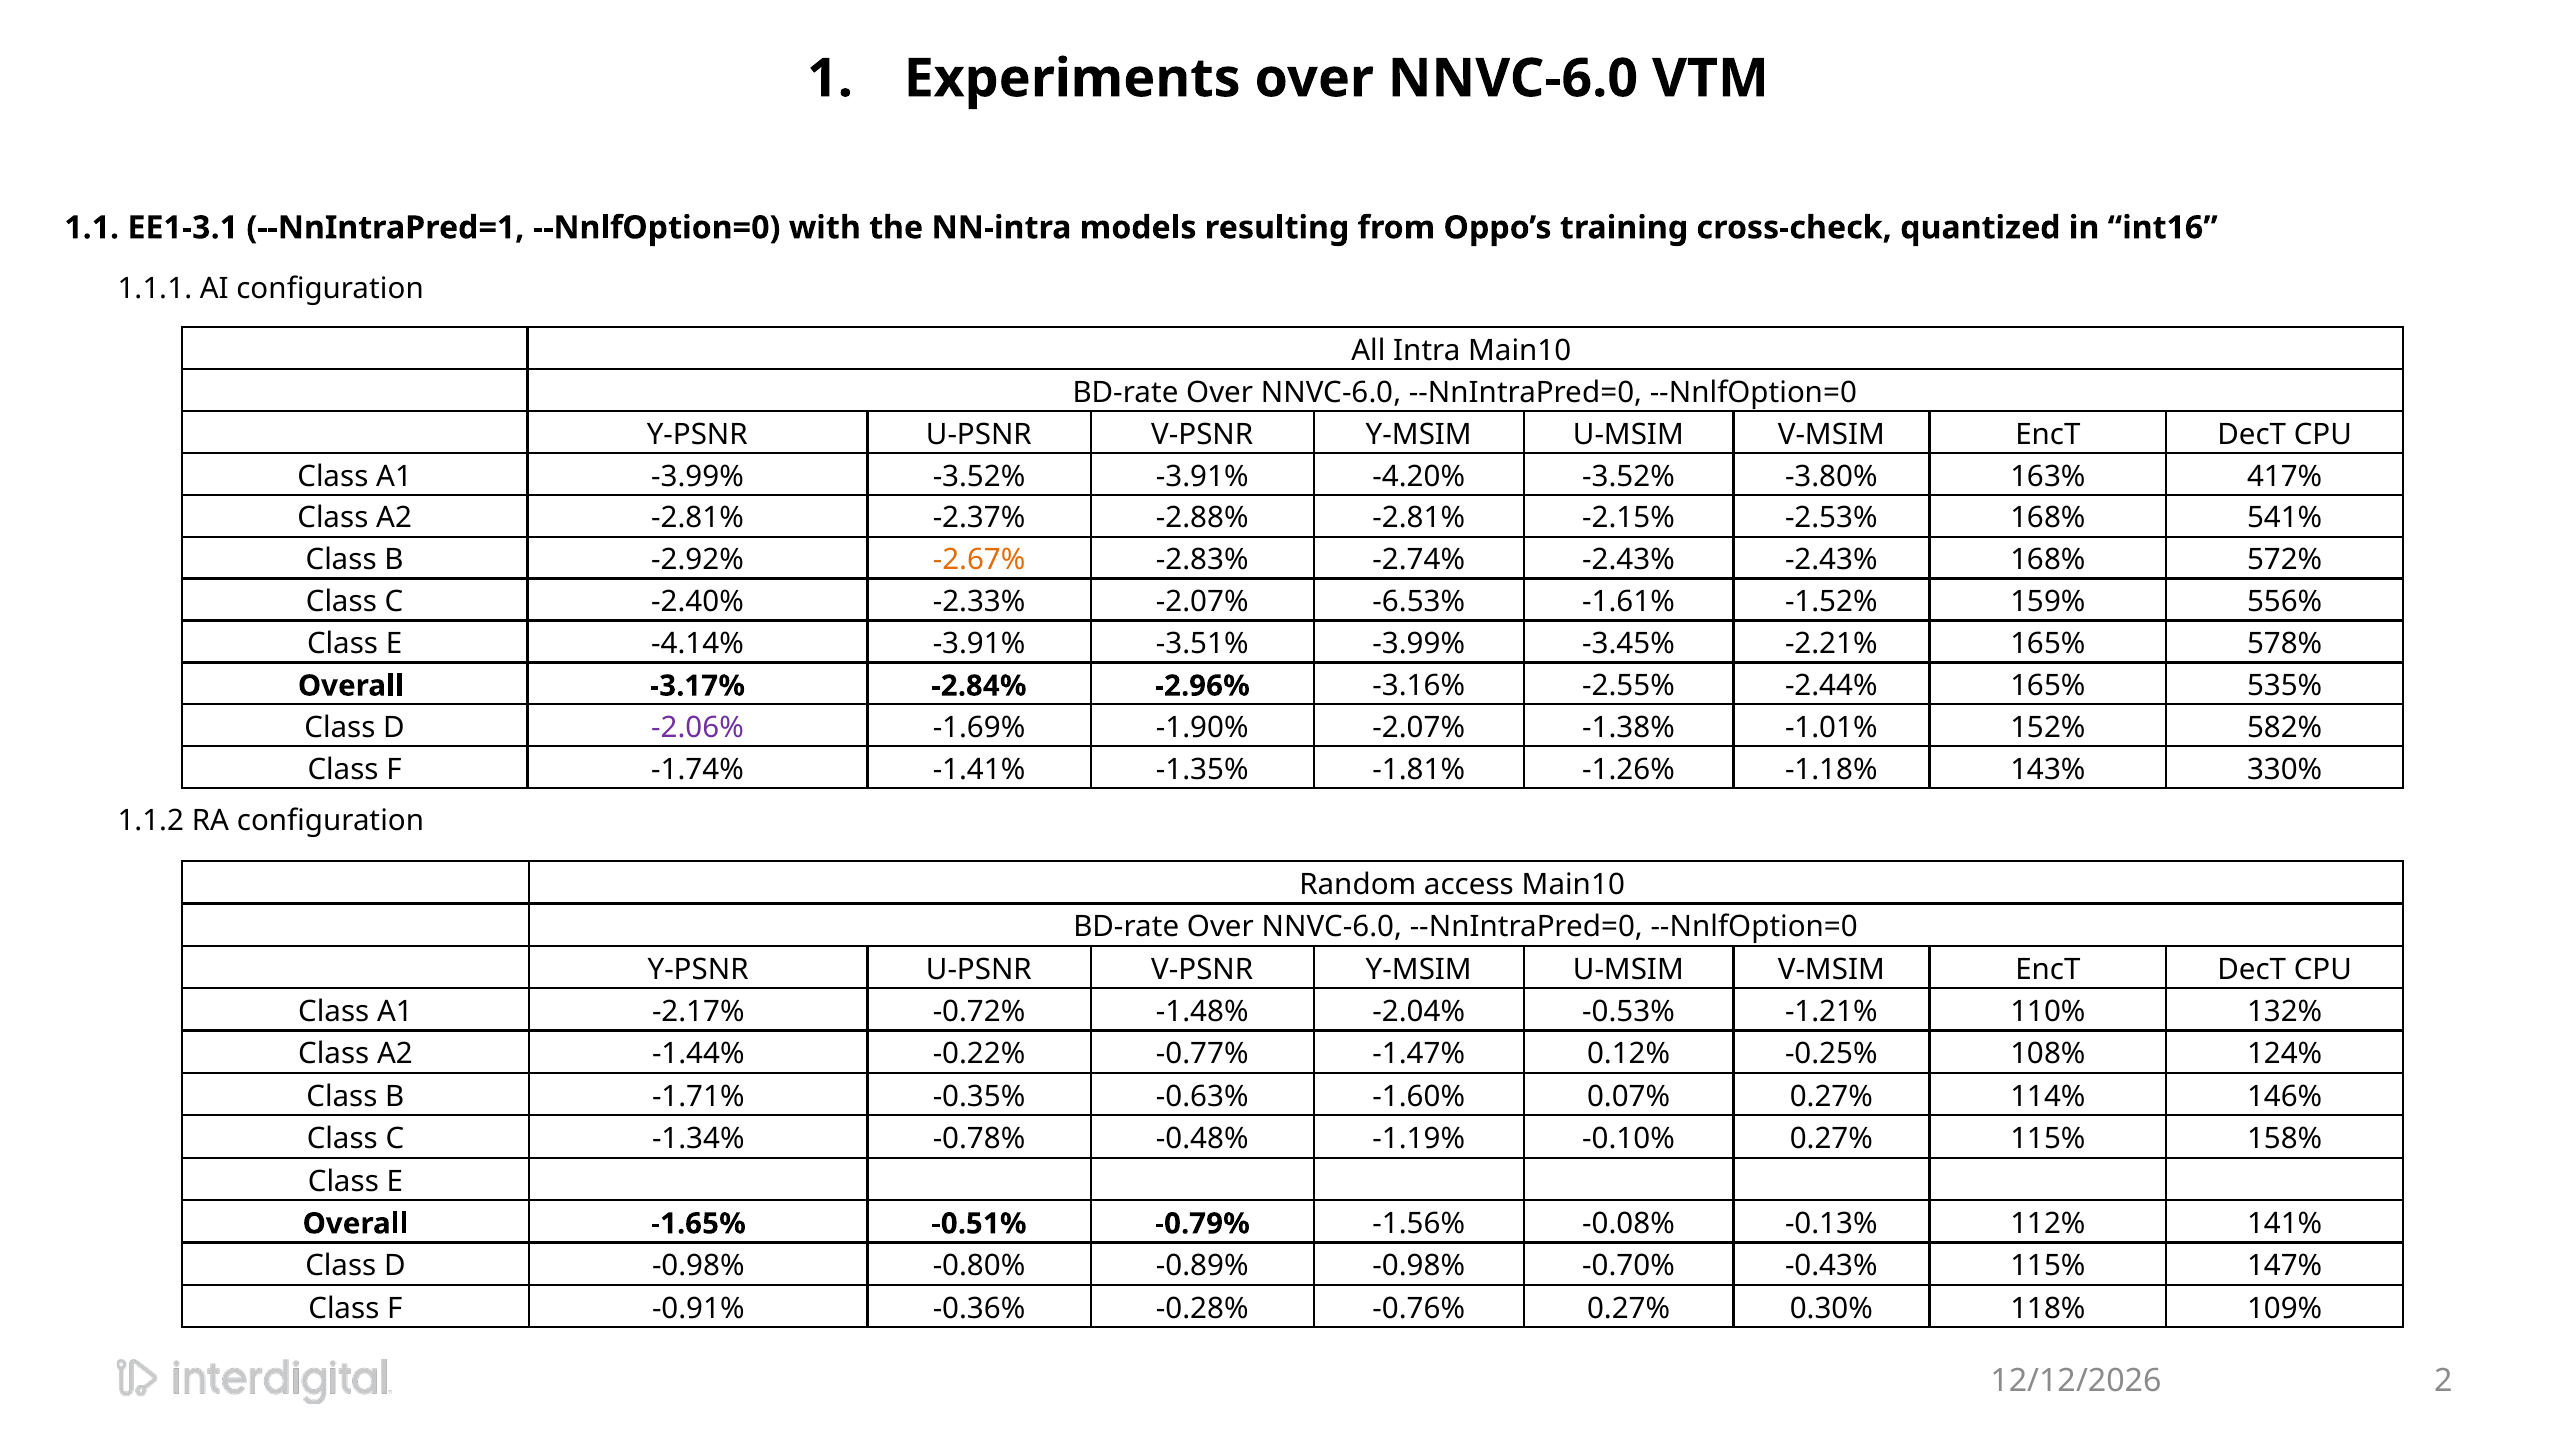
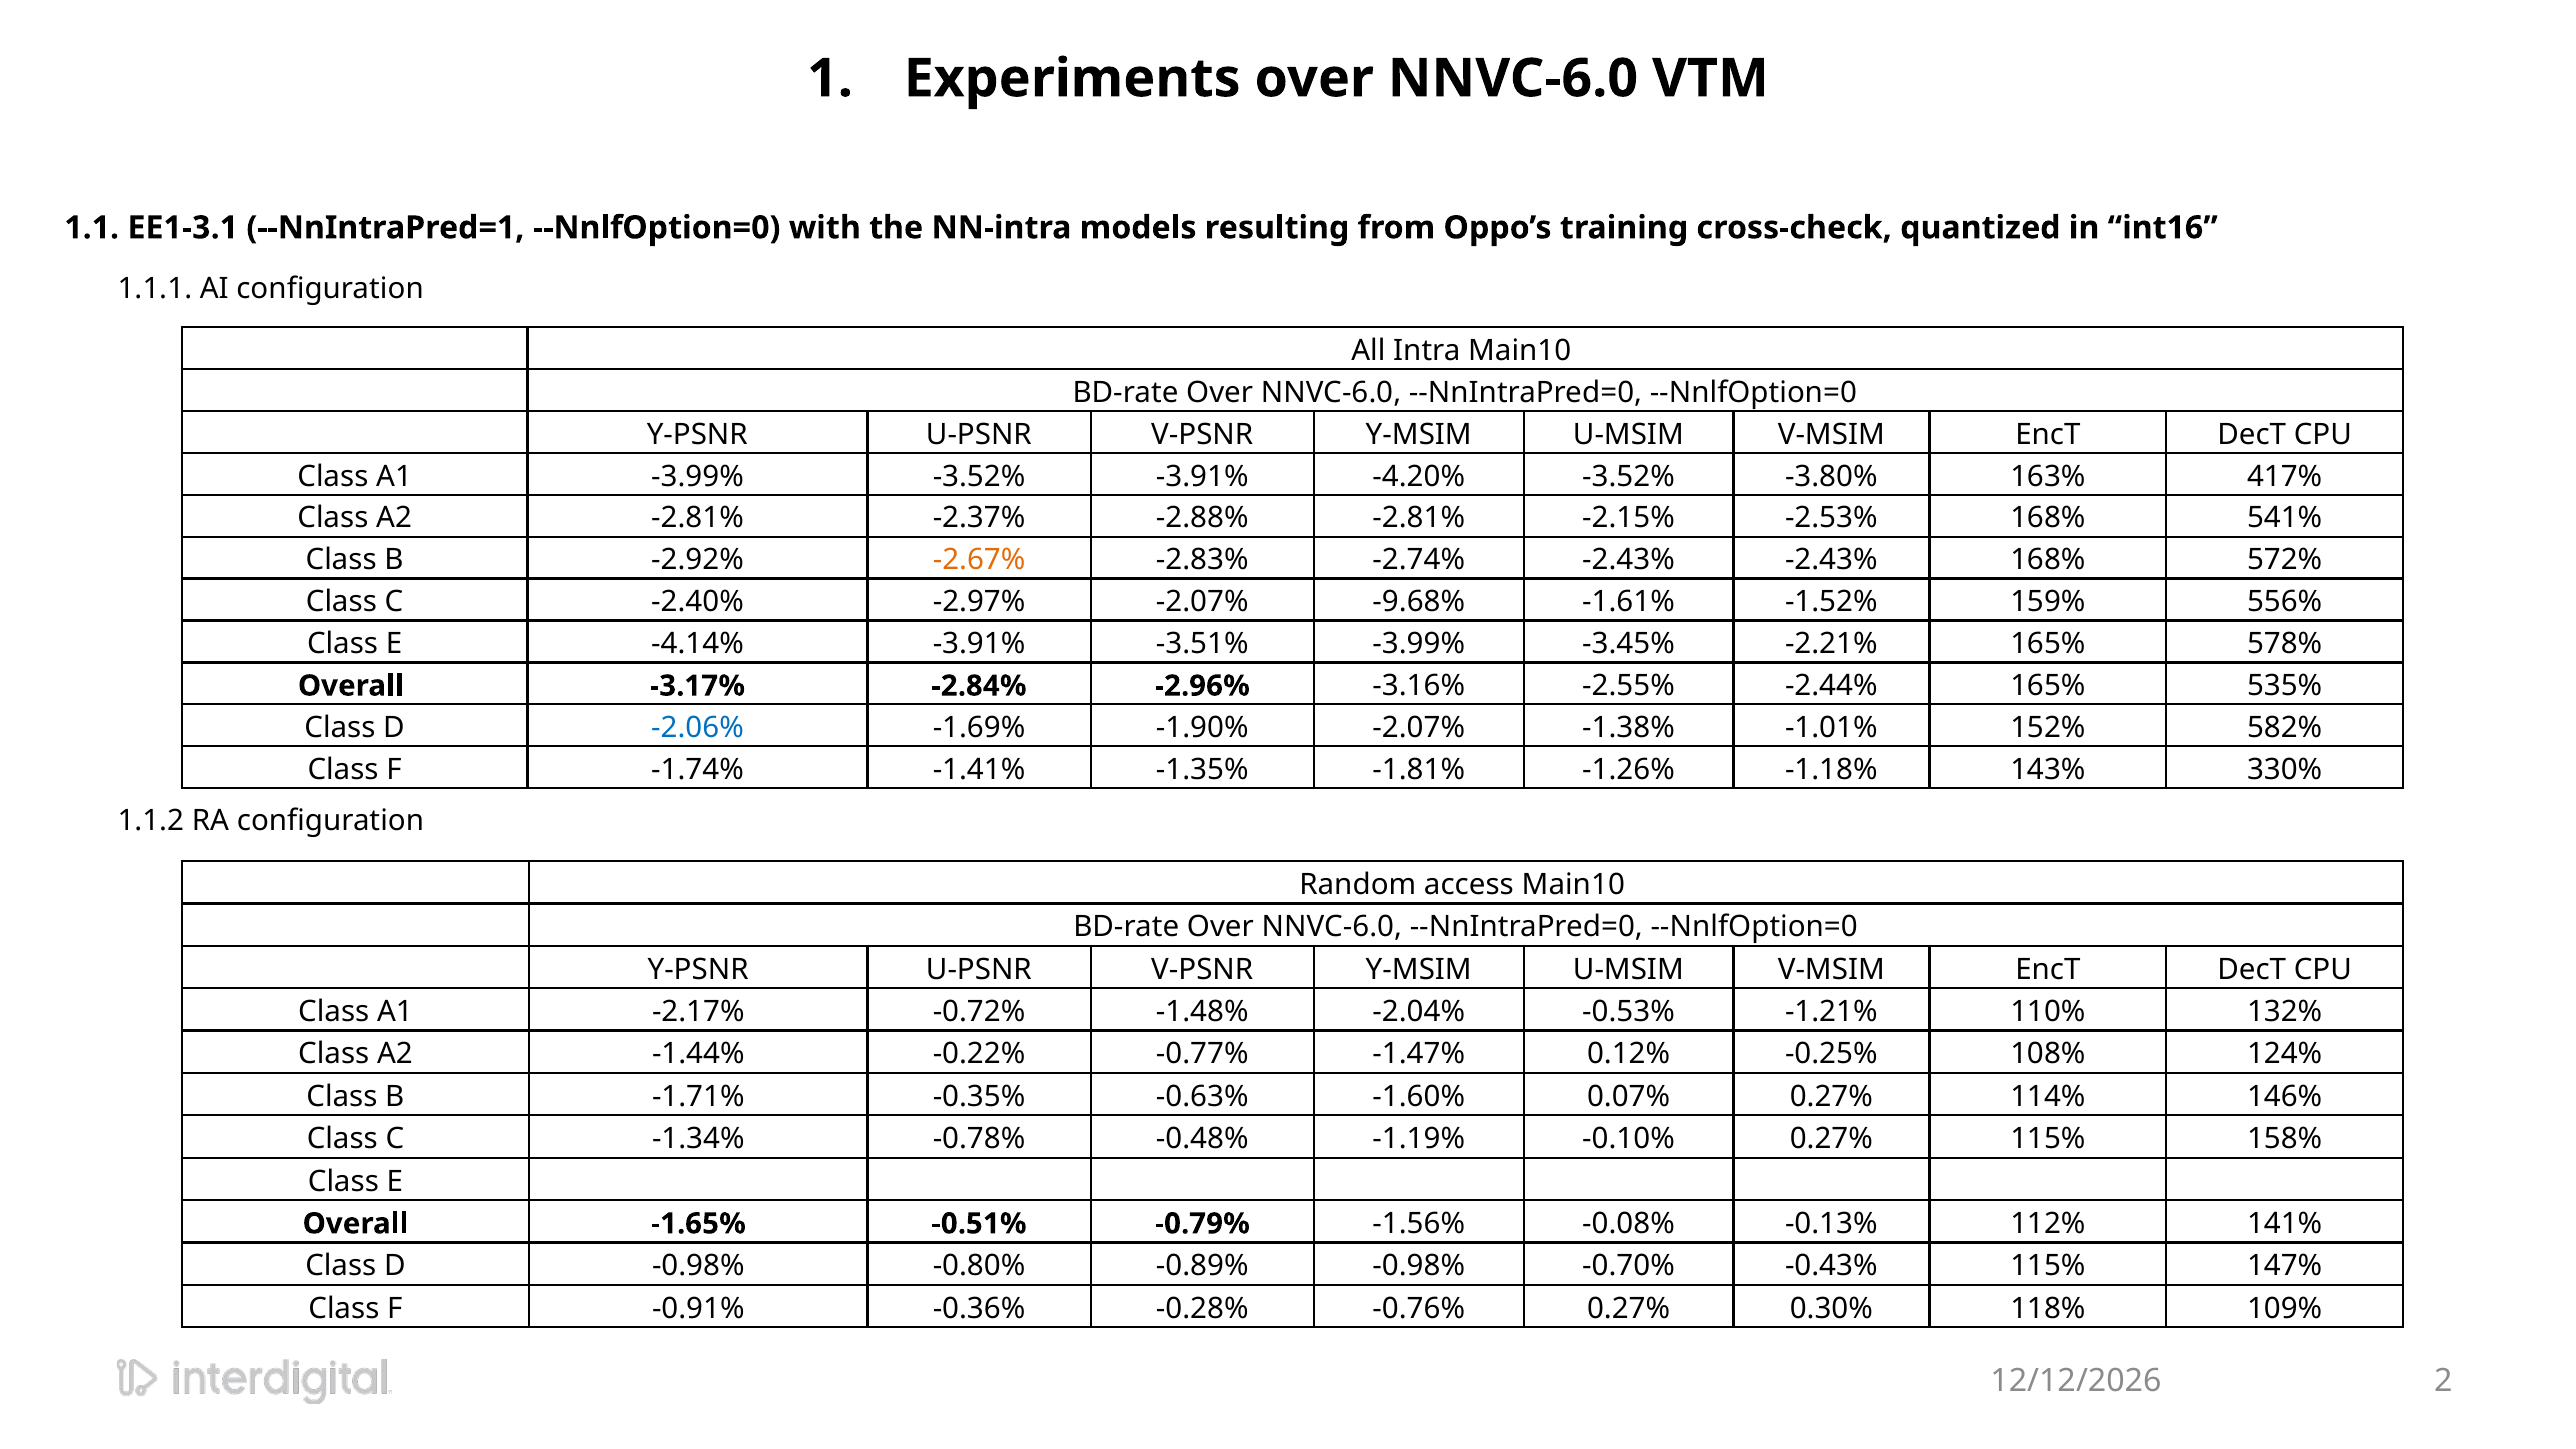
-2.33%: -2.33% -> -2.97% (979, 602)
-6.53%: -6.53% -> -9.68% (1419, 602)
-2.06% colour: purple -> blue (697, 728)
